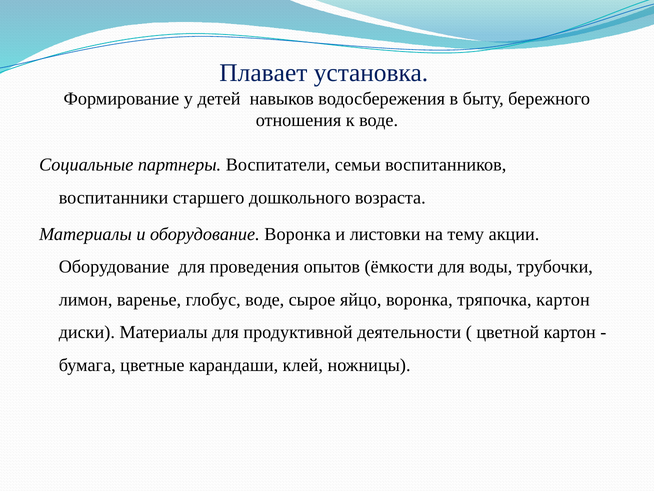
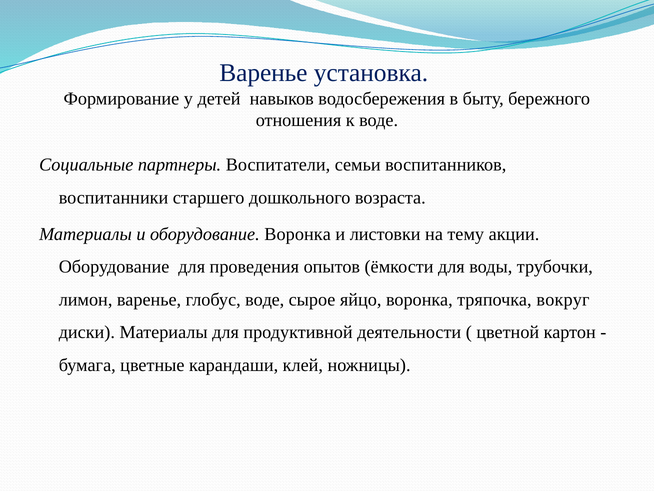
Плавает: Плавает -> Варенье (263, 73)
тряпочка картон: картон -> вокруг (563, 299)
